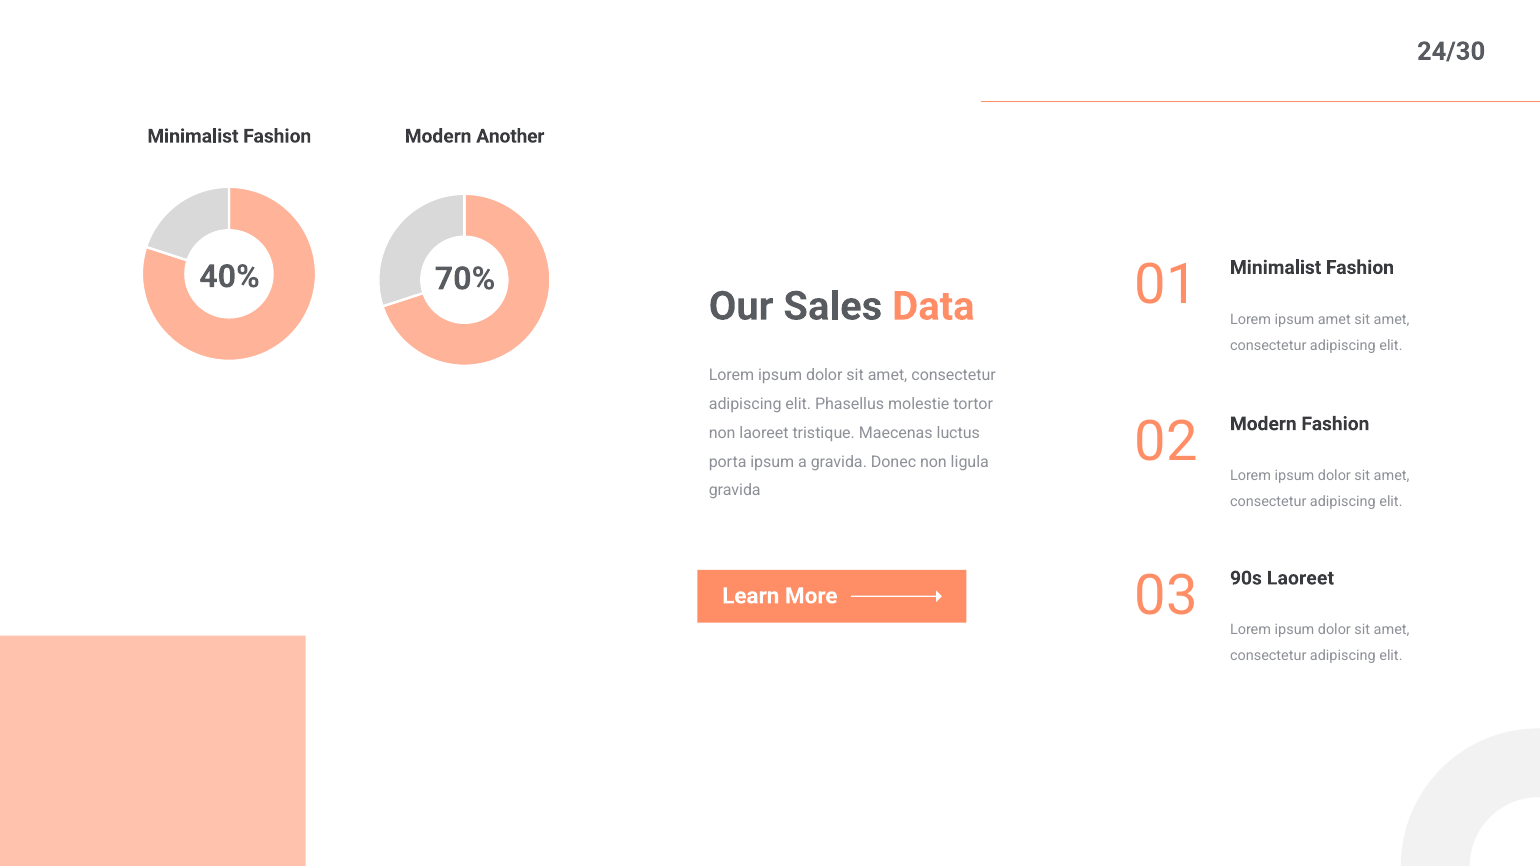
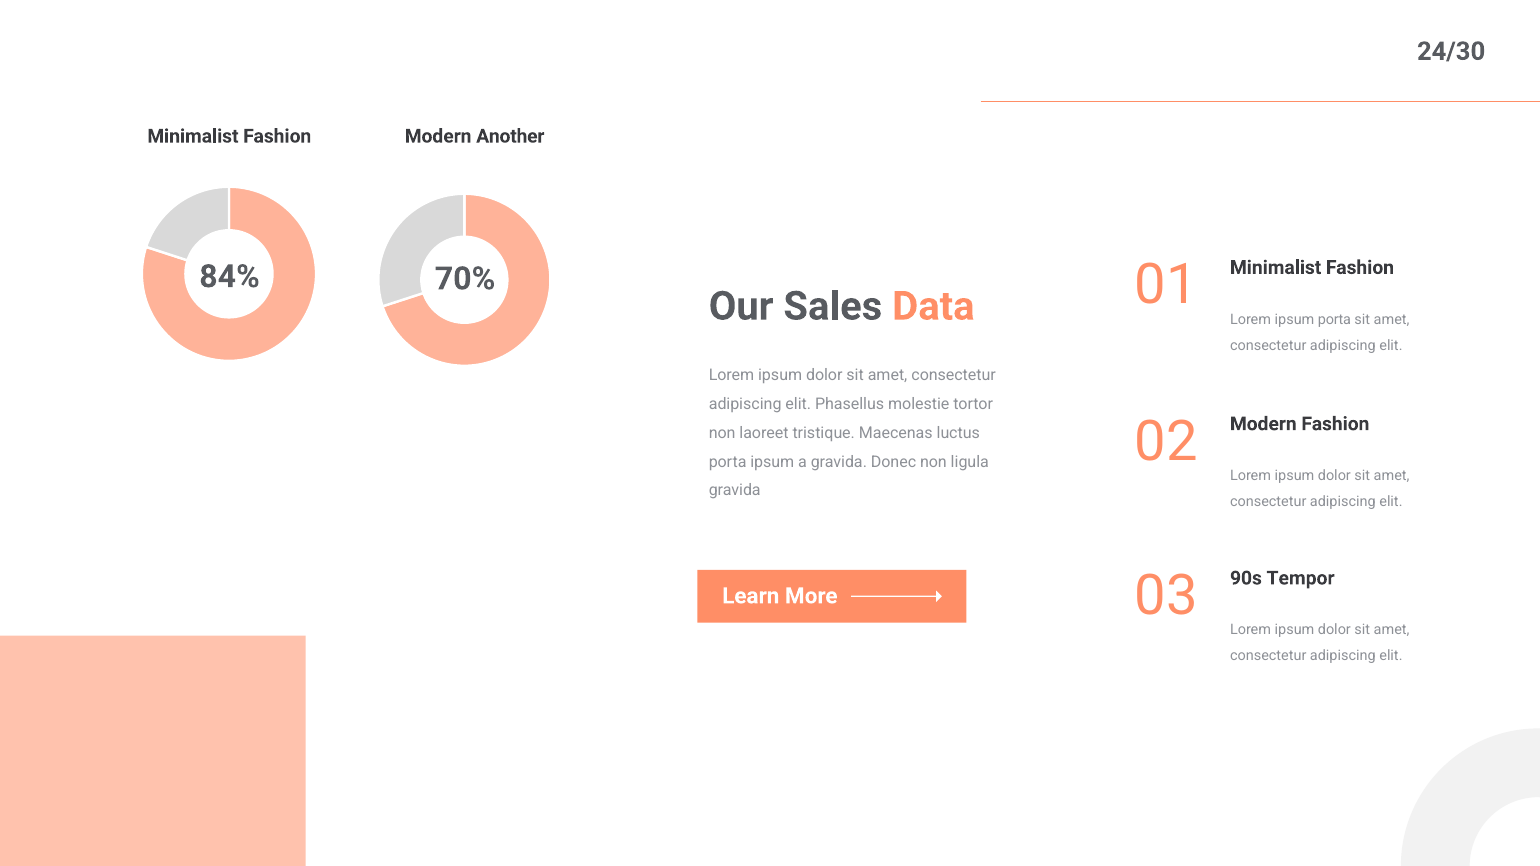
40%: 40% -> 84% (230, 277)
ipsum amet: amet -> porta (1334, 319)
90s Laoreet: Laoreet -> Tempor (1301, 578)
